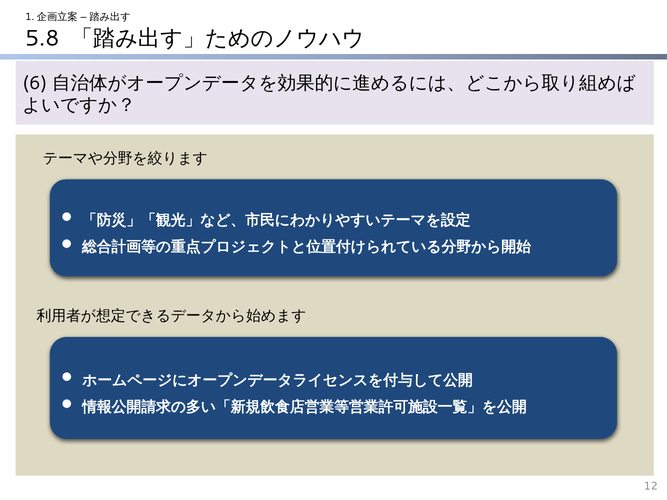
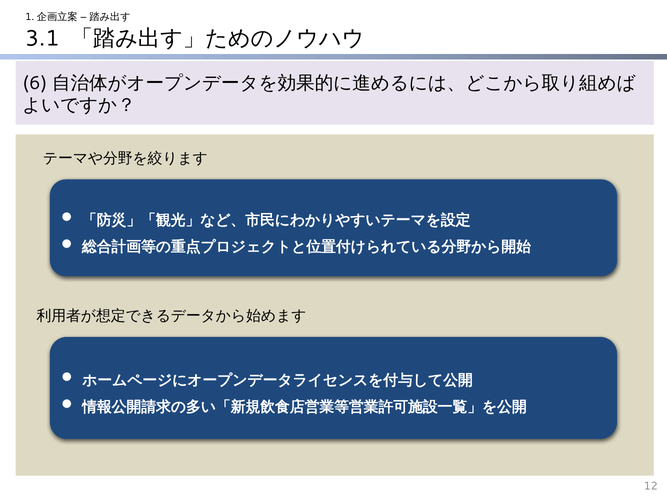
5.8: 5.8 -> 3.1 (42, 38)
